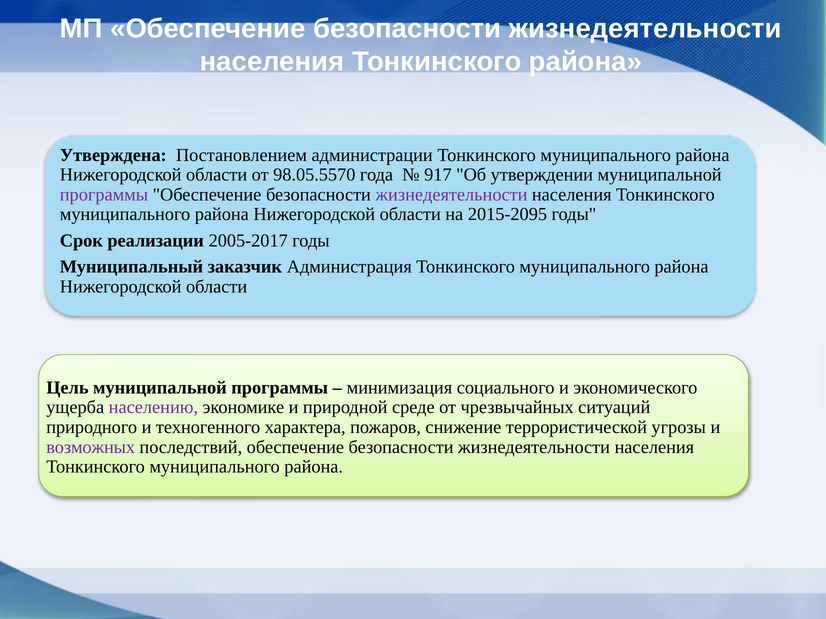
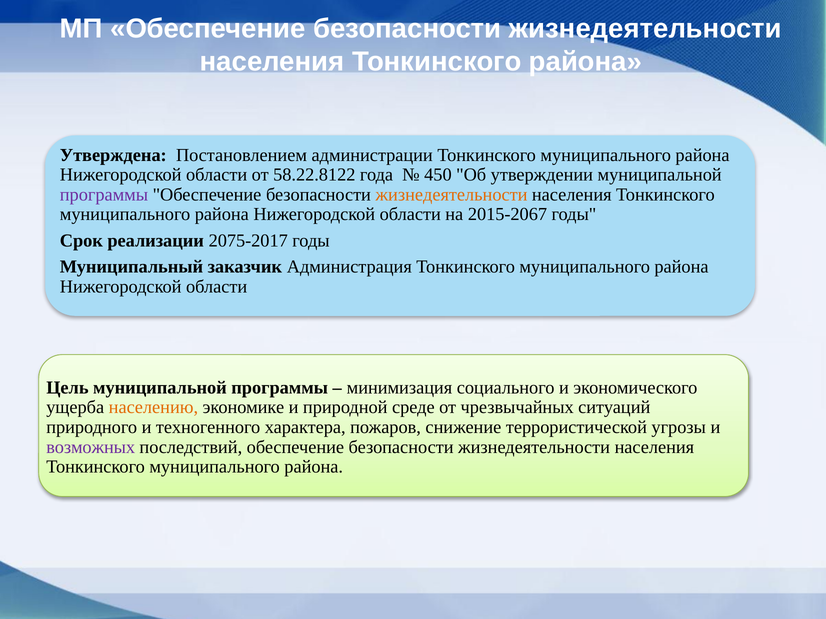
98.05.5570: 98.05.5570 -> 58.22.8122 (314, 175)
917: 917 -> 450 (438, 175)
жизнедеятельности colour: purple -> orange (451, 195)
2015-2095: 2015-2095 -> 2015-2067 (507, 214)
2005-2017: 2005-2017 -> 2075-2017 (248, 241)
населению colour: purple -> orange (153, 408)
